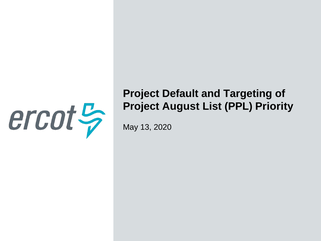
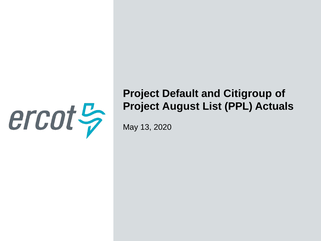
Targeting: Targeting -> Citigroup (248, 93)
Priority: Priority -> Actuals (274, 106)
